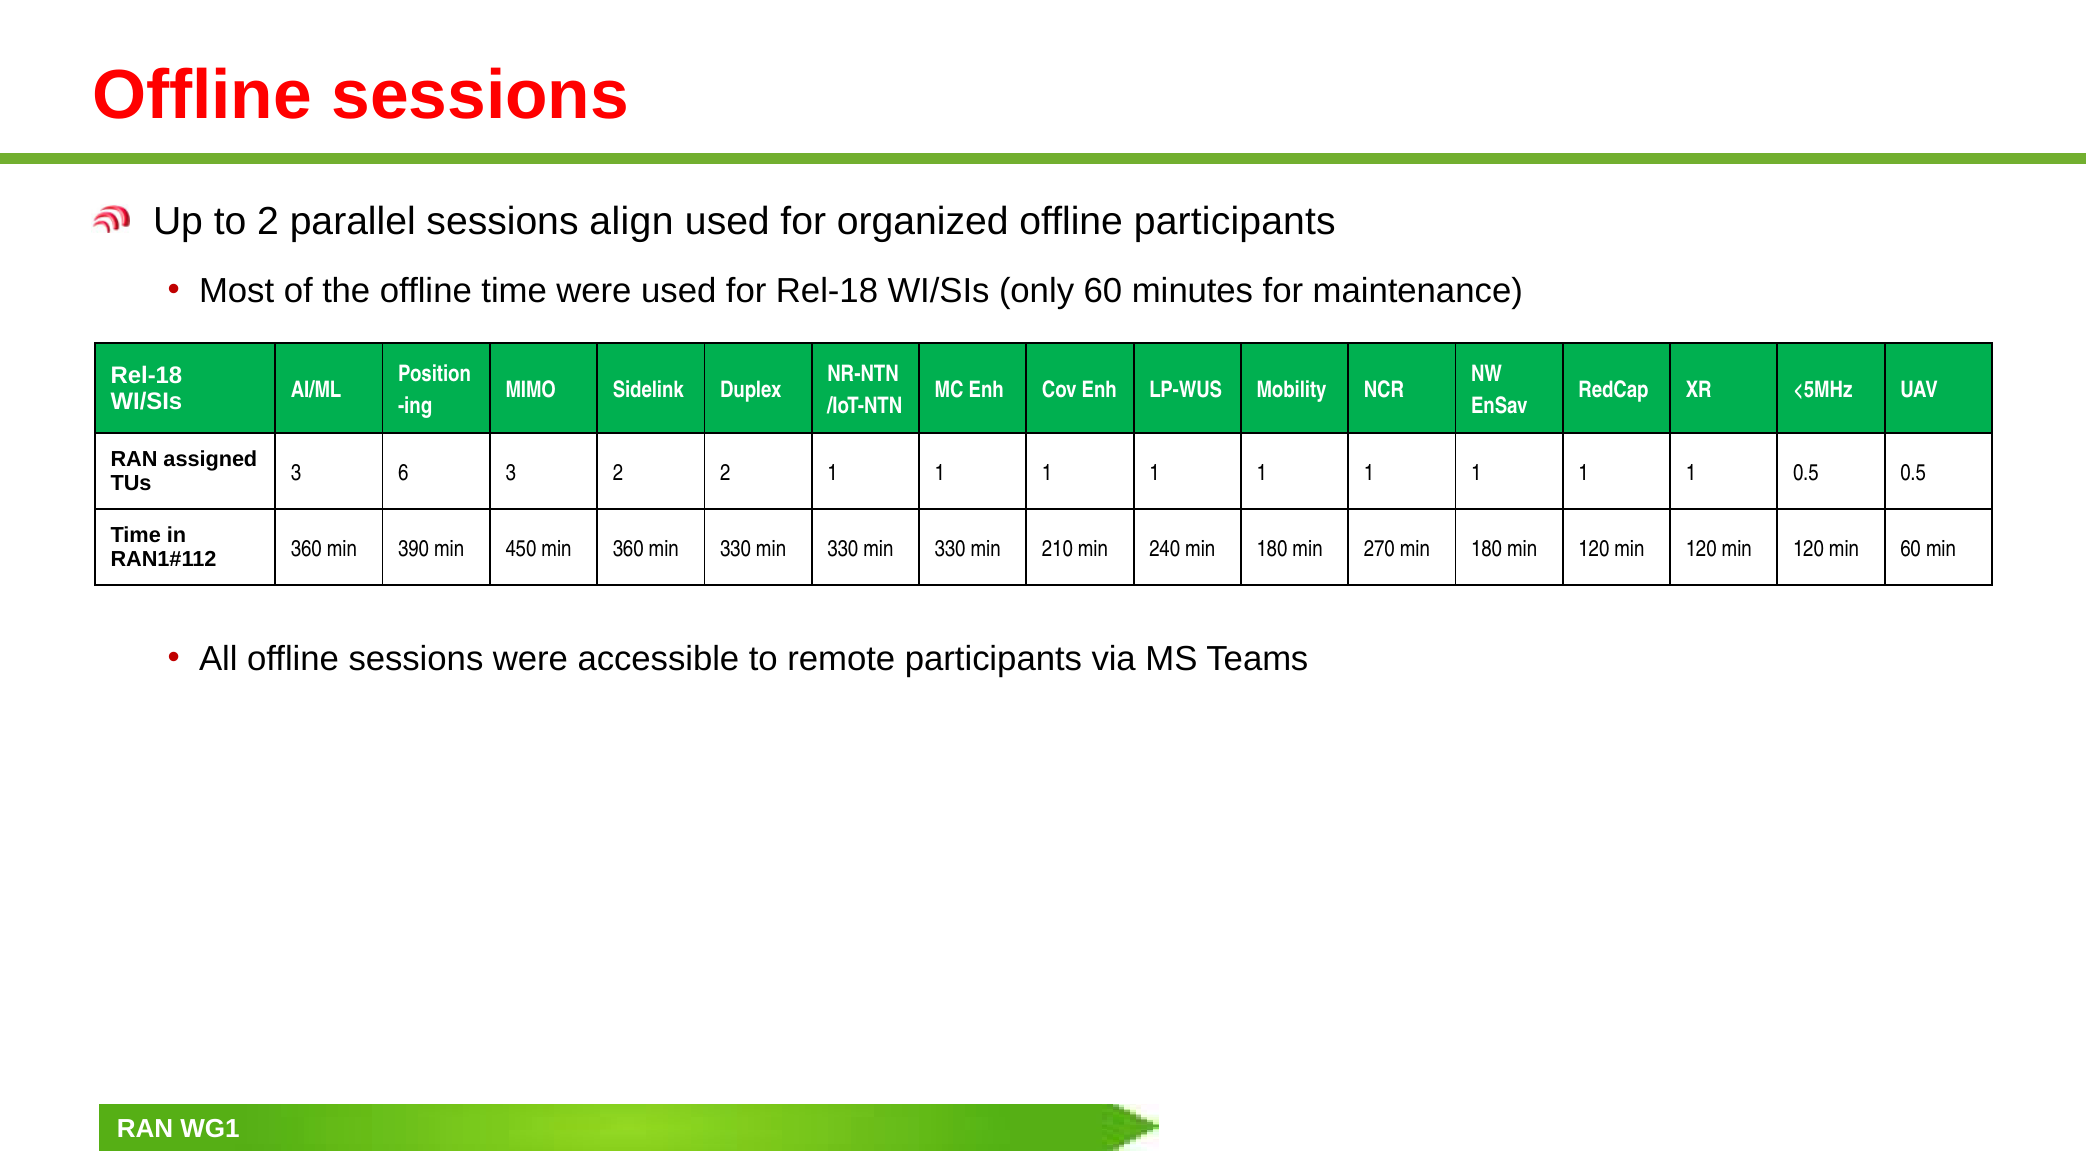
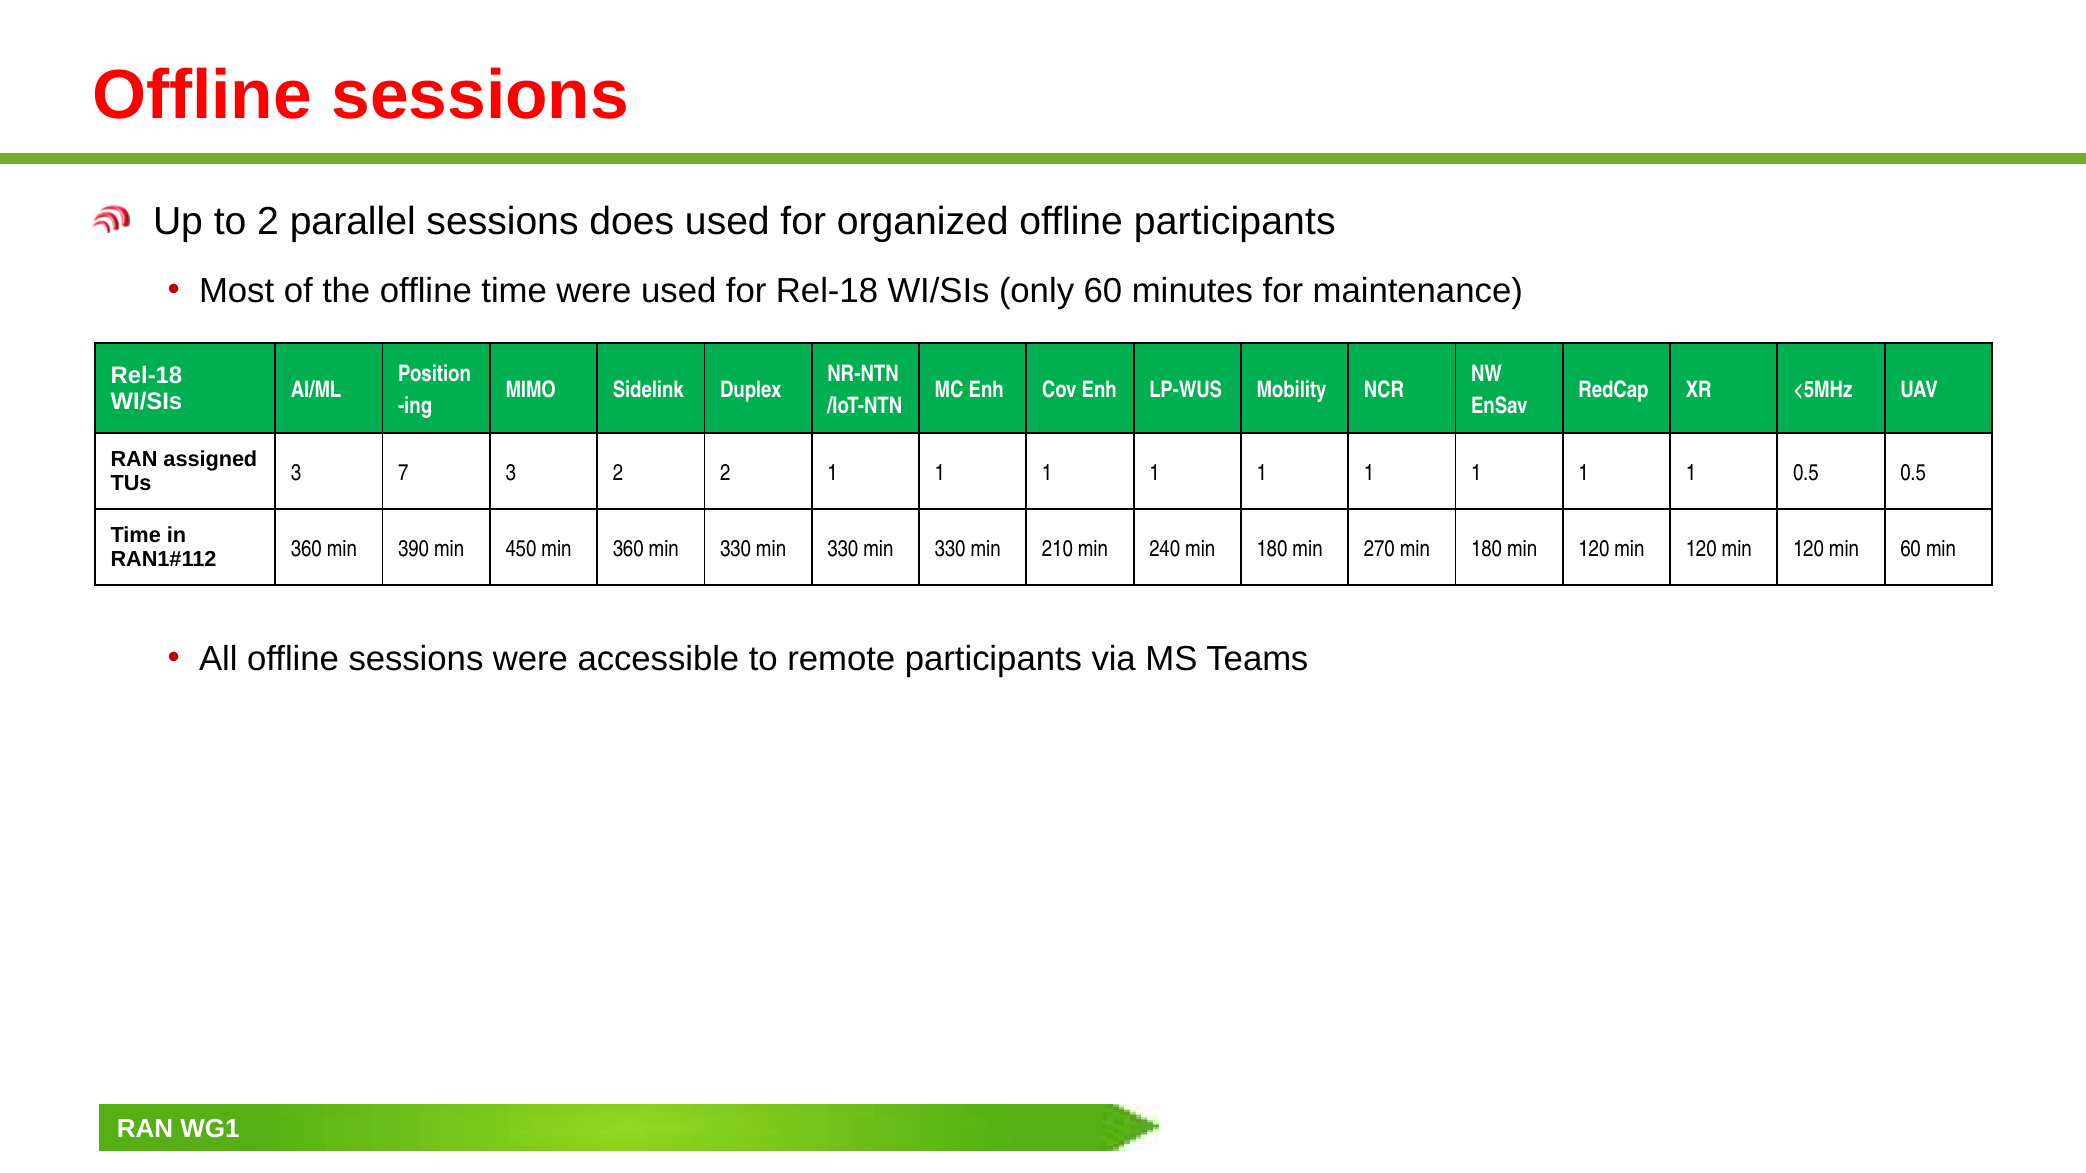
align: align -> does (632, 221)
6: 6 -> 7 (403, 473)
